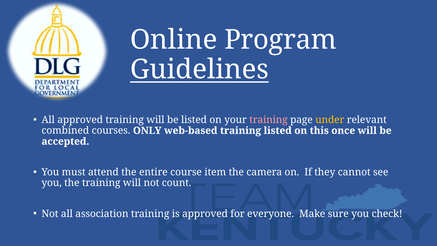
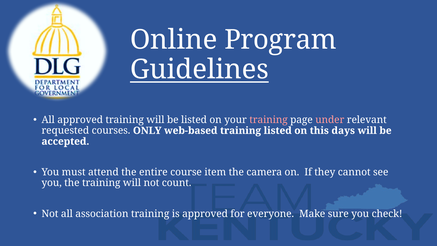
under colour: yellow -> pink (330, 120)
combined: combined -> requested (65, 131)
once: once -> days (343, 131)
